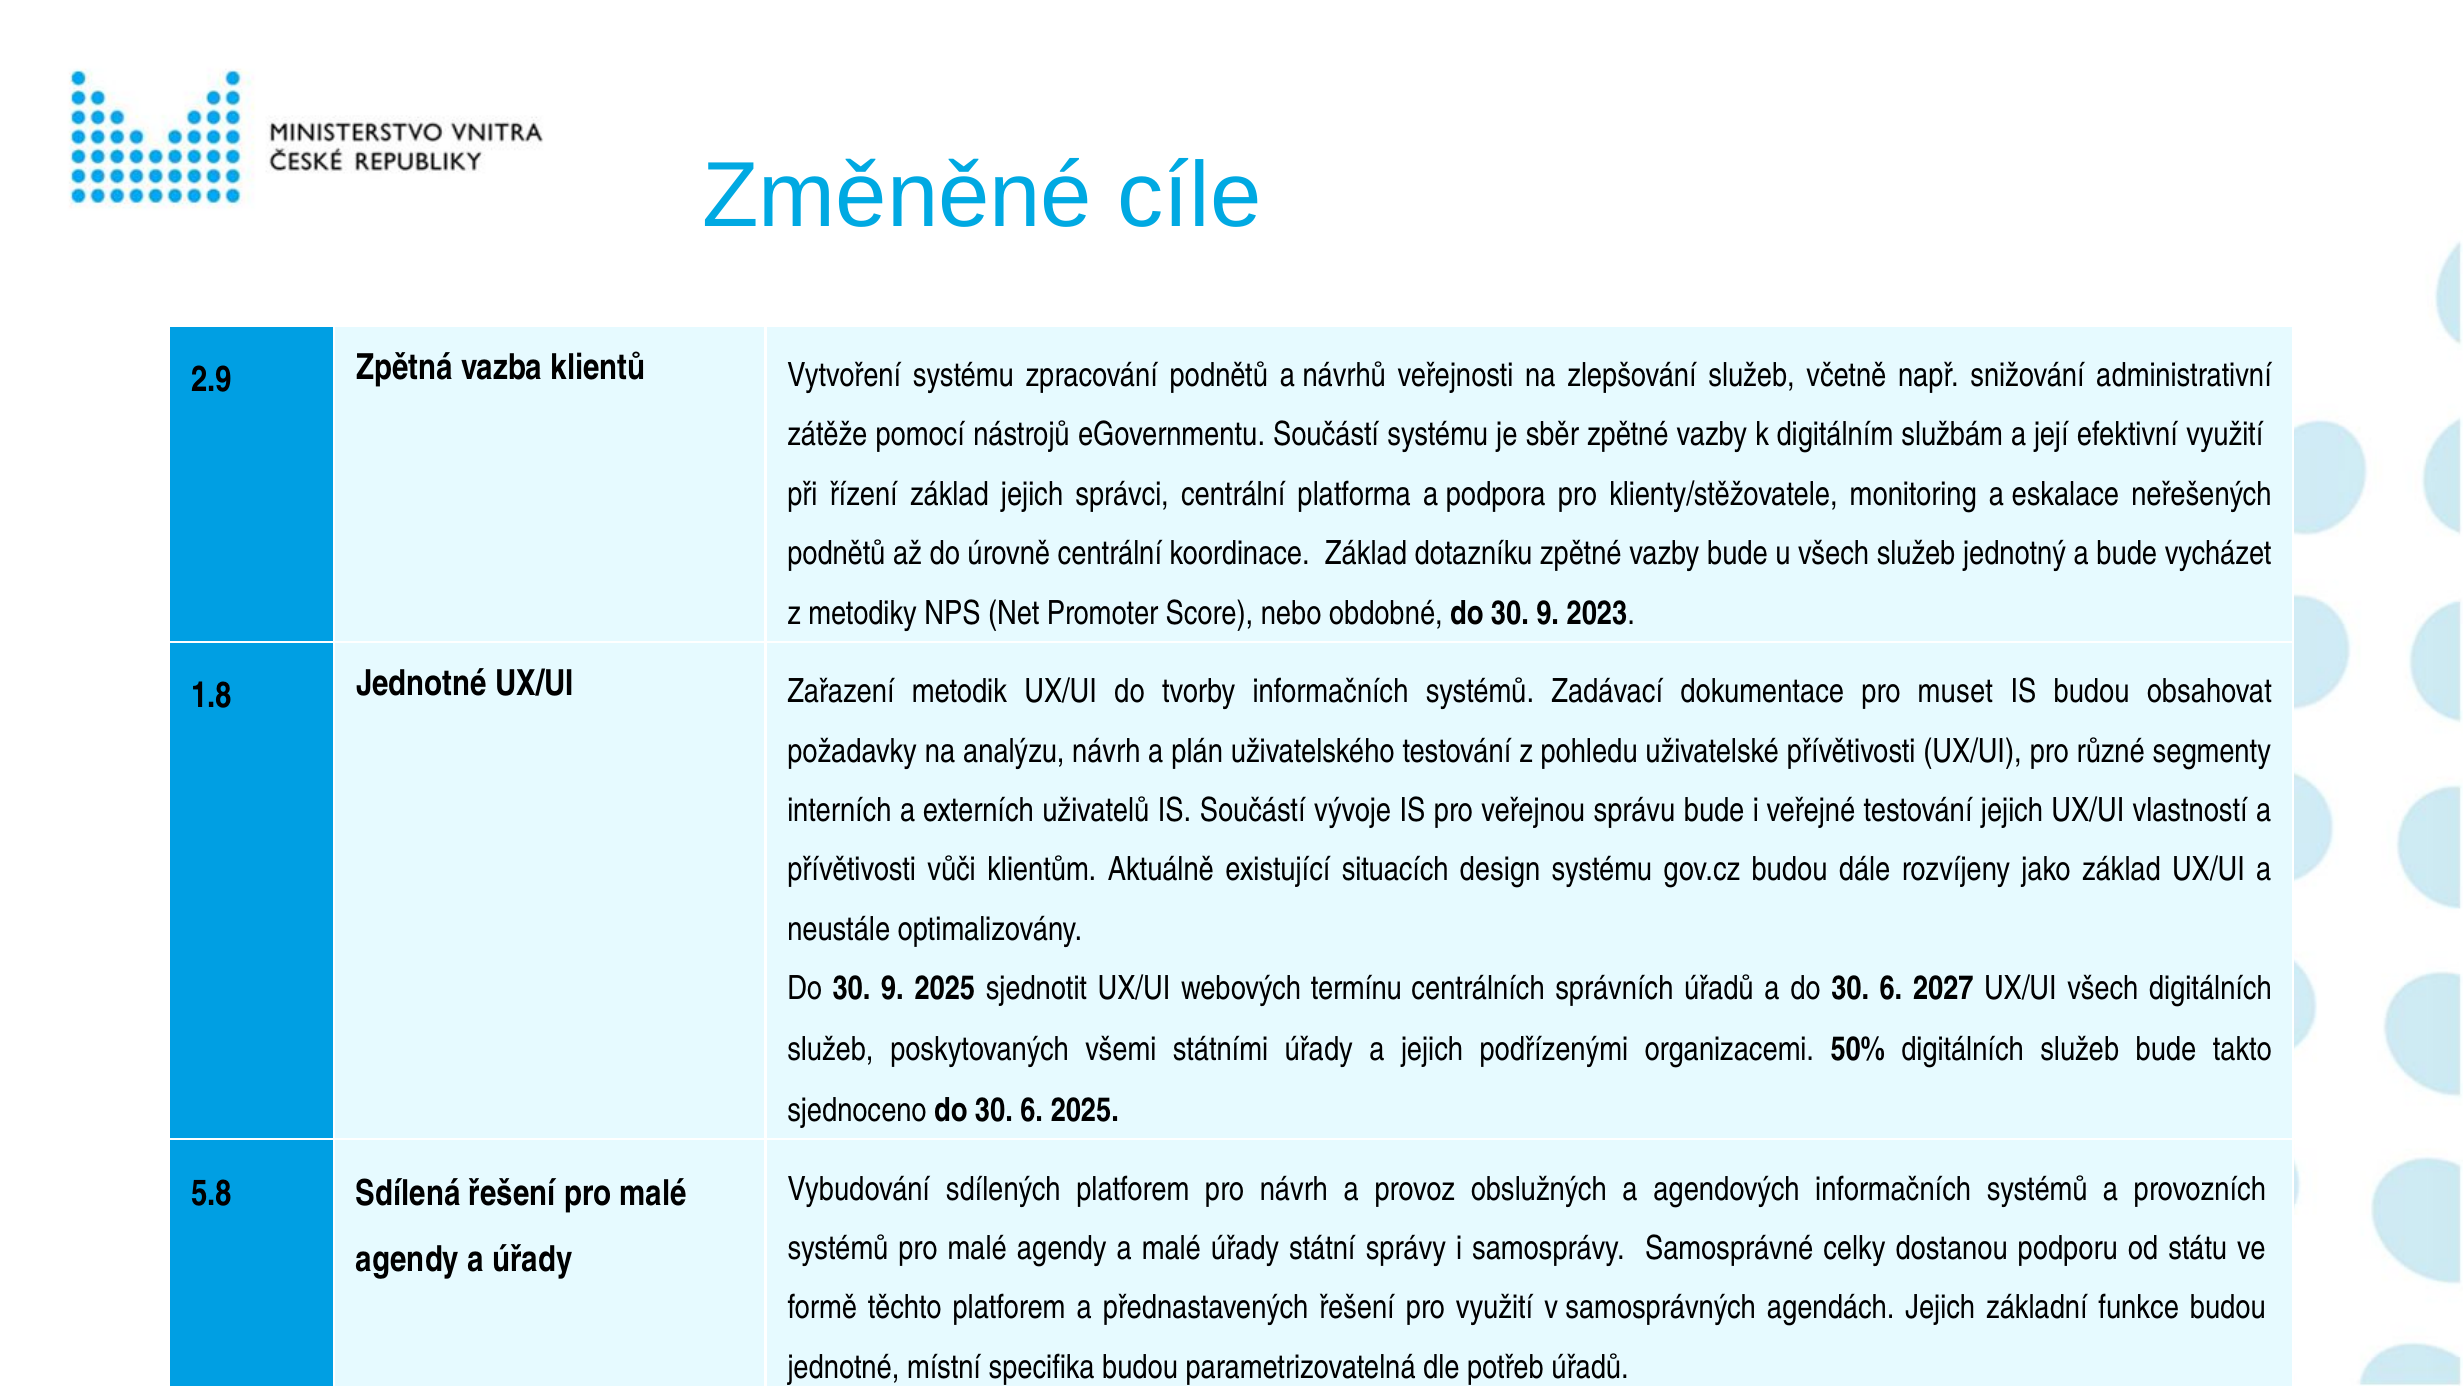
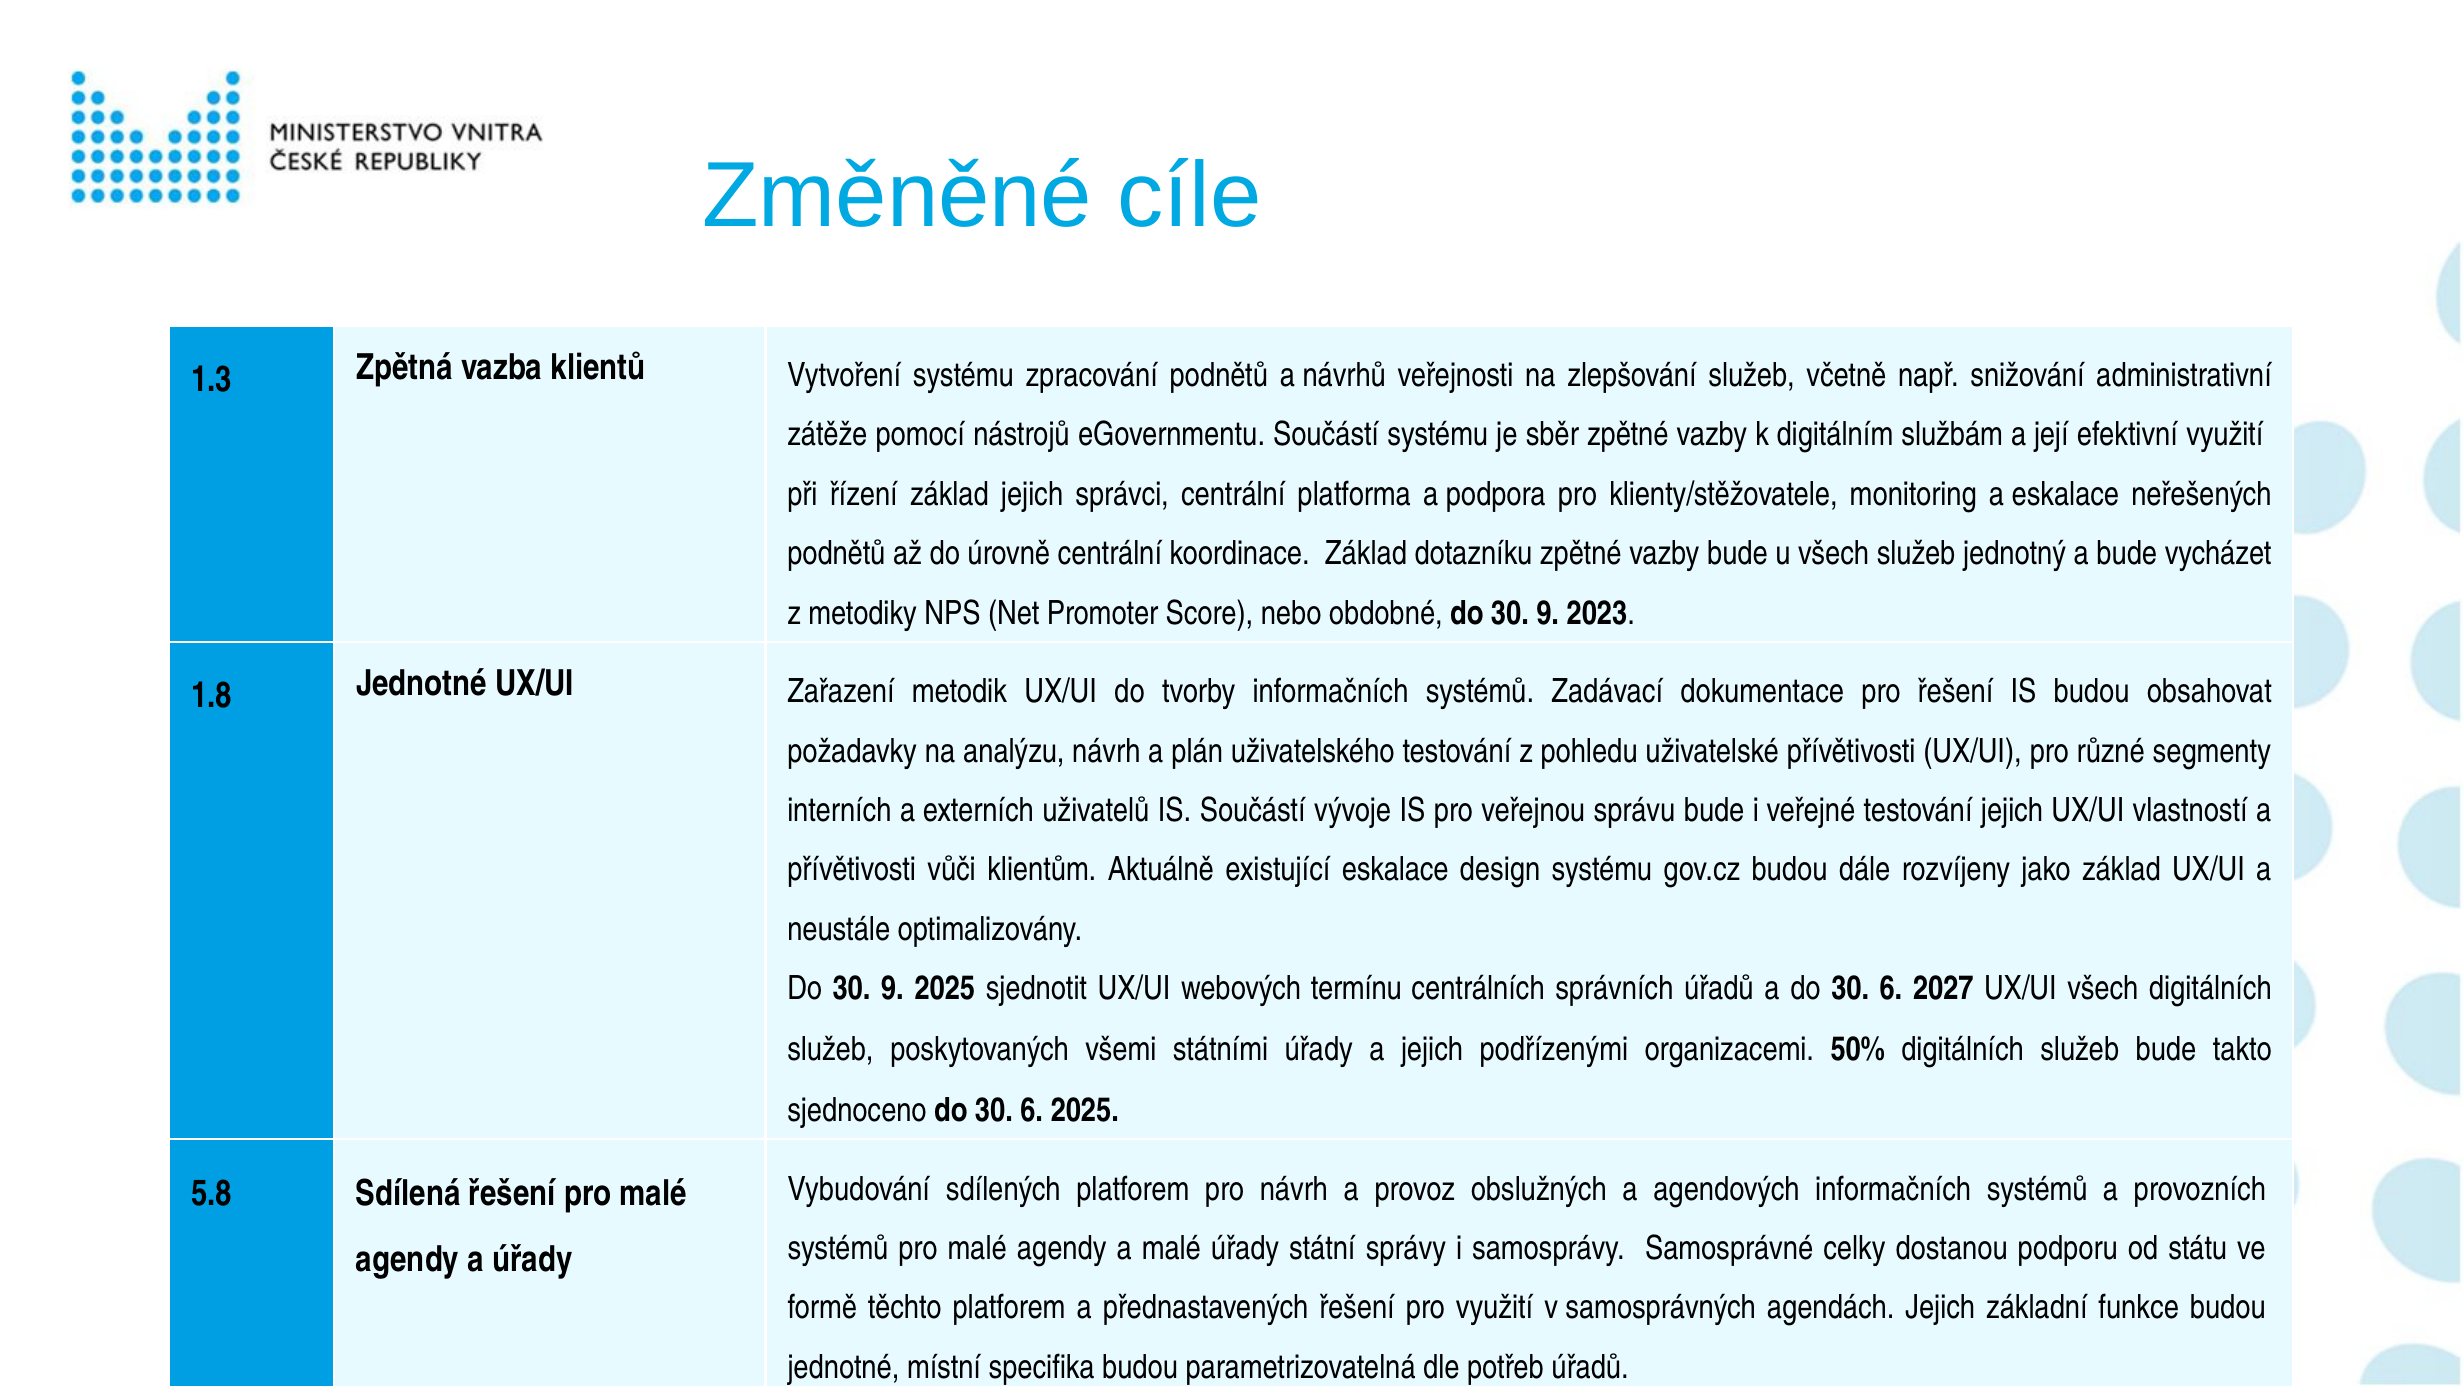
2.9: 2.9 -> 1.3 (212, 379)
pro muset: muset -> řešení (1956, 692)
existující situacích: situacích -> eskalace (1395, 869)
